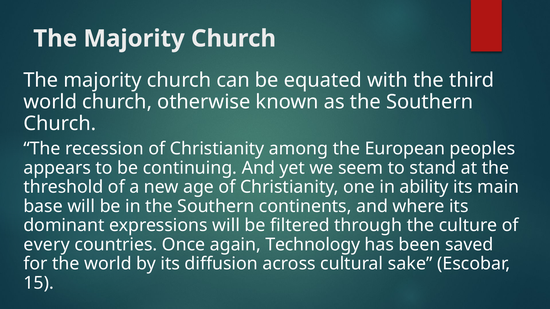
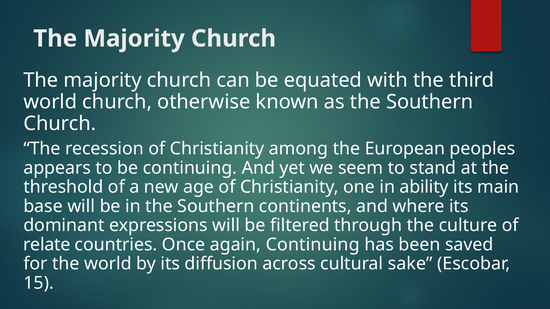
every: every -> relate (47, 245)
again Technology: Technology -> Continuing (313, 245)
